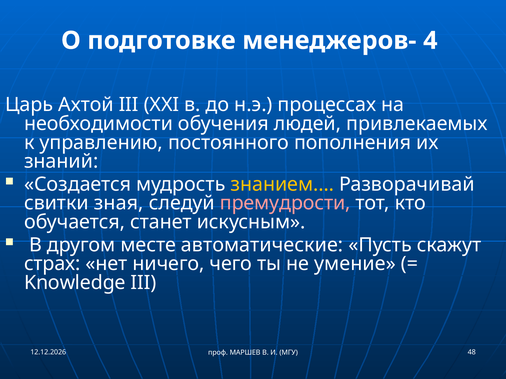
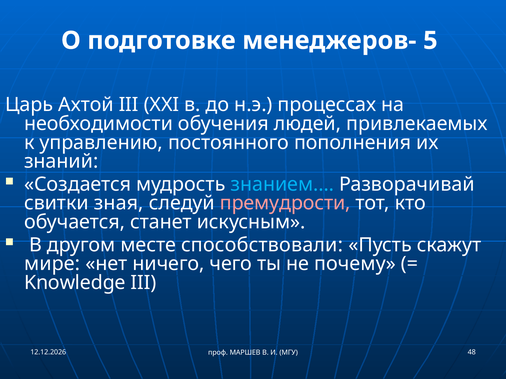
4: 4 -> 5 (430, 41)
знанием.… colour: yellow -> light blue (282, 185)
автоматические: автоматические -> способствовали (262, 245)
страх: страх -> мире (52, 264)
умение: умение -> почему (355, 264)
